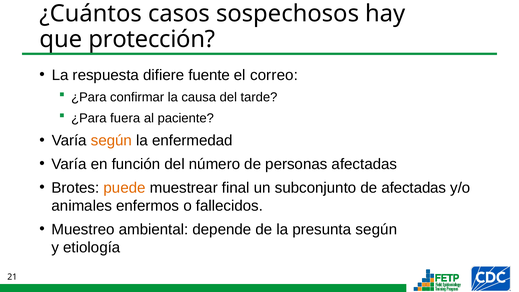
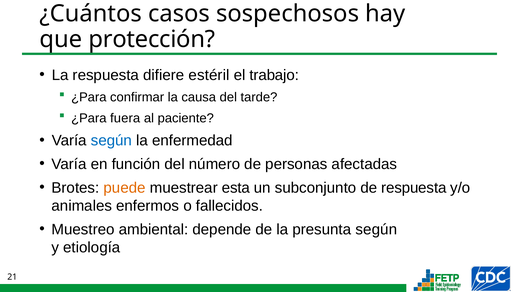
fuente: fuente -> estéril (209, 75)
correo: correo -> trabajo (274, 75)
según colour: orange -> blue (111, 141)
final: final -> esta (236, 188)
de afectadas: afectadas -> respuesta (414, 188)
